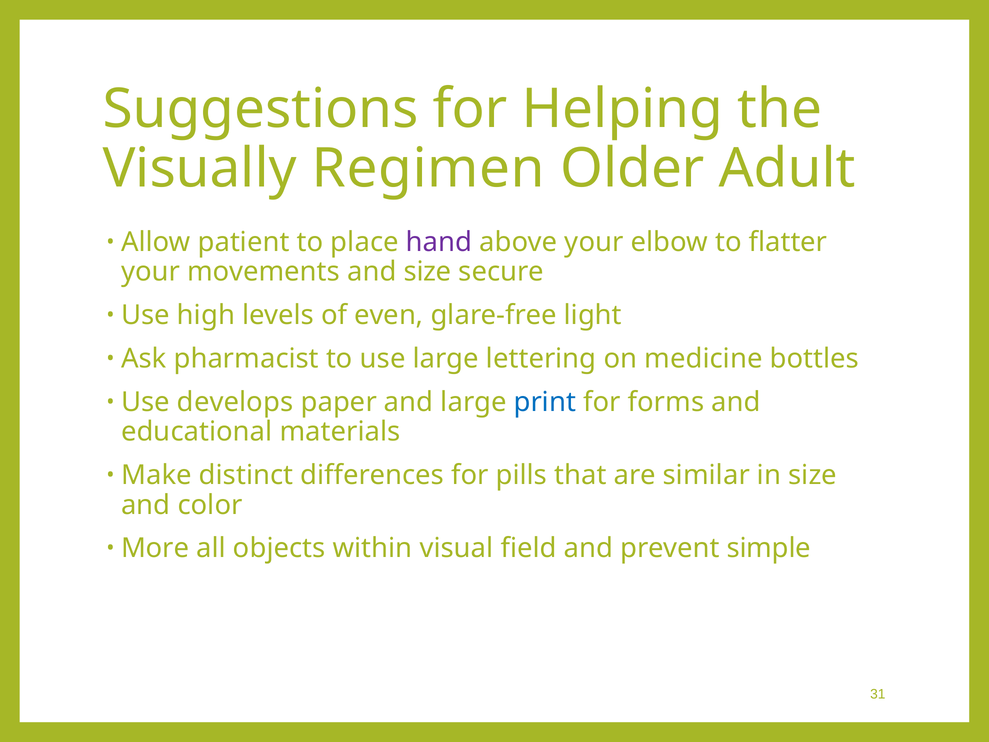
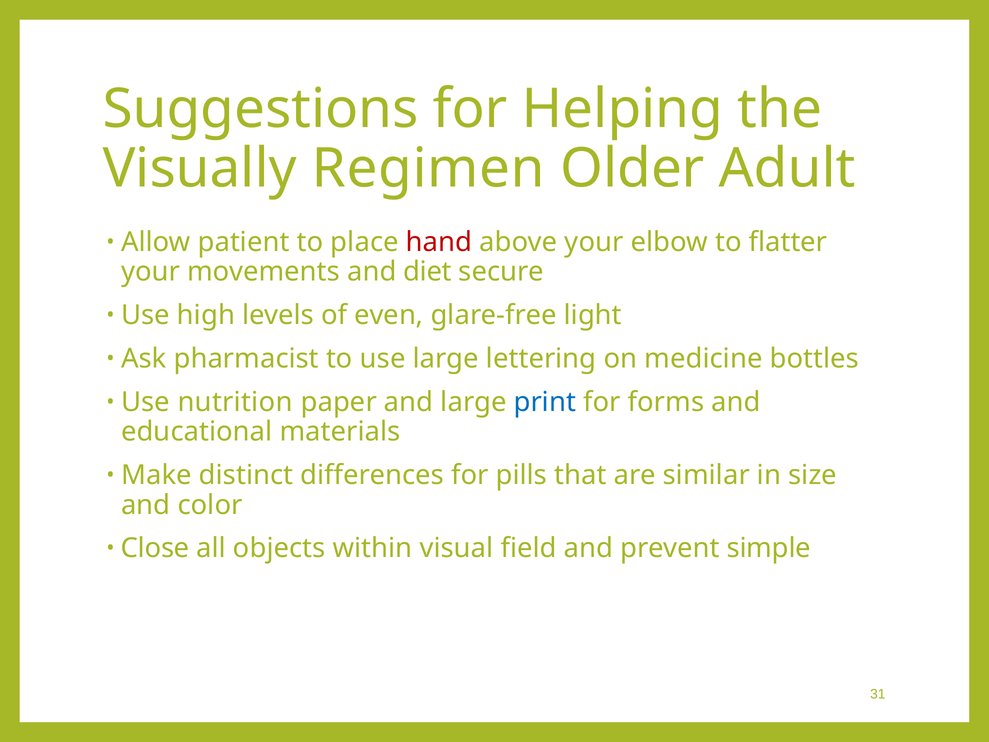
hand colour: purple -> red (439, 242)
and size: size -> diet (428, 272)
develops: develops -> nutrition (235, 402)
More: More -> Close (155, 548)
